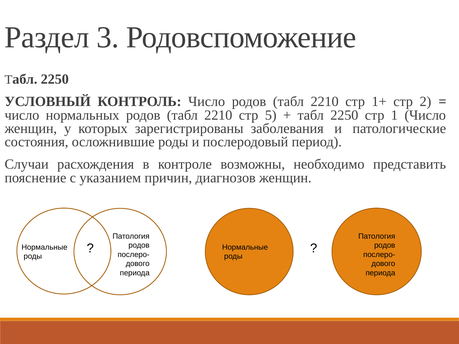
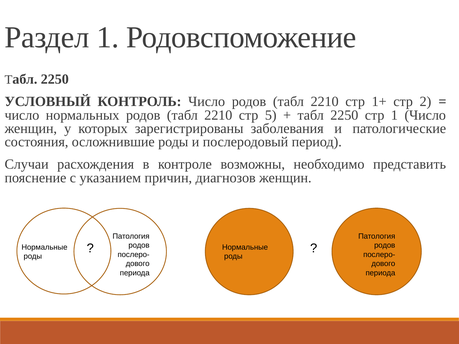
Раздел 3: 3 -> 1 (108, 38)
